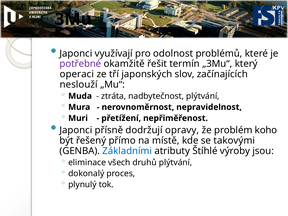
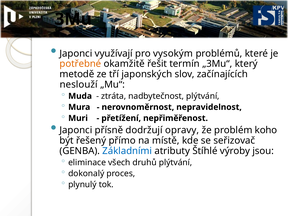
odolnost: odolnost -> vysokým (173, 53)
potřebné colour: purple -> orange (80, 64)
operaci: operaci -> metodě (77, 74)
takovými: takovými -> seřizovač (234, 141)
